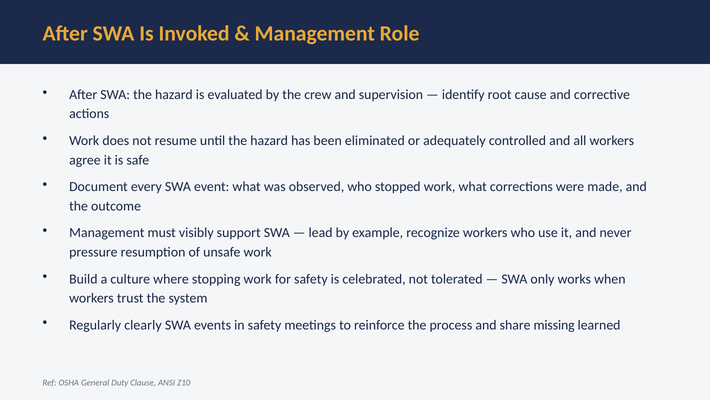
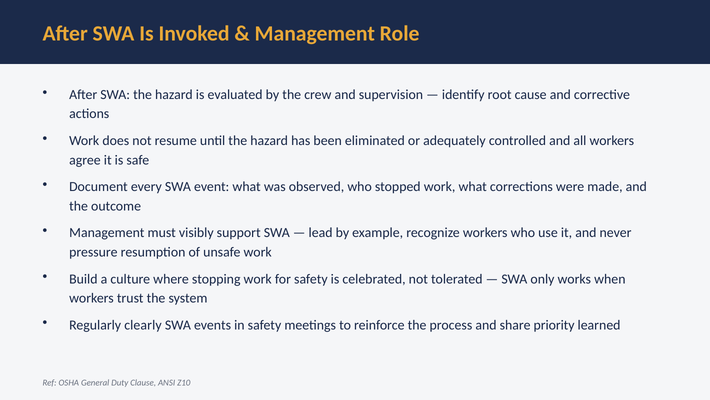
missing: missing -> priority (554, 324)
